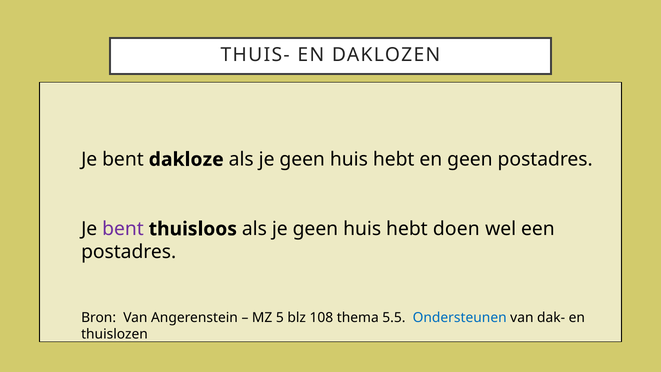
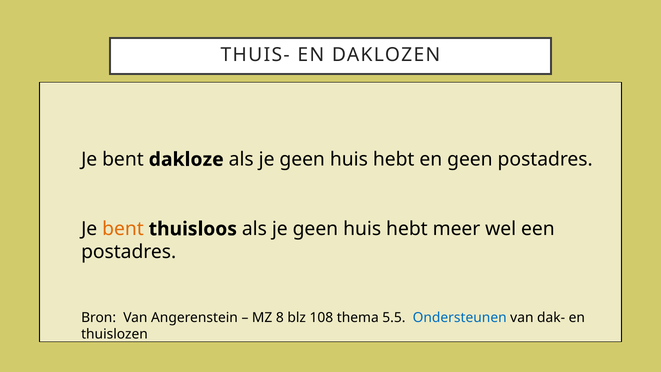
bent colour: purple -> orange (123, 229)
doen: doen -> meer (456, 229)
5: 5 -> 8 (280, 318)
